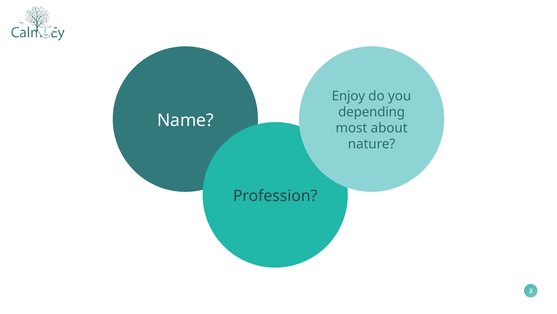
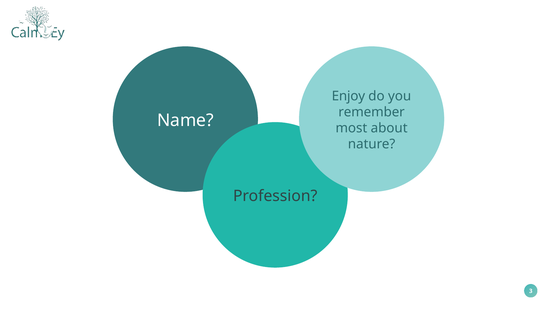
depending: depending -> remember (372, 112)
